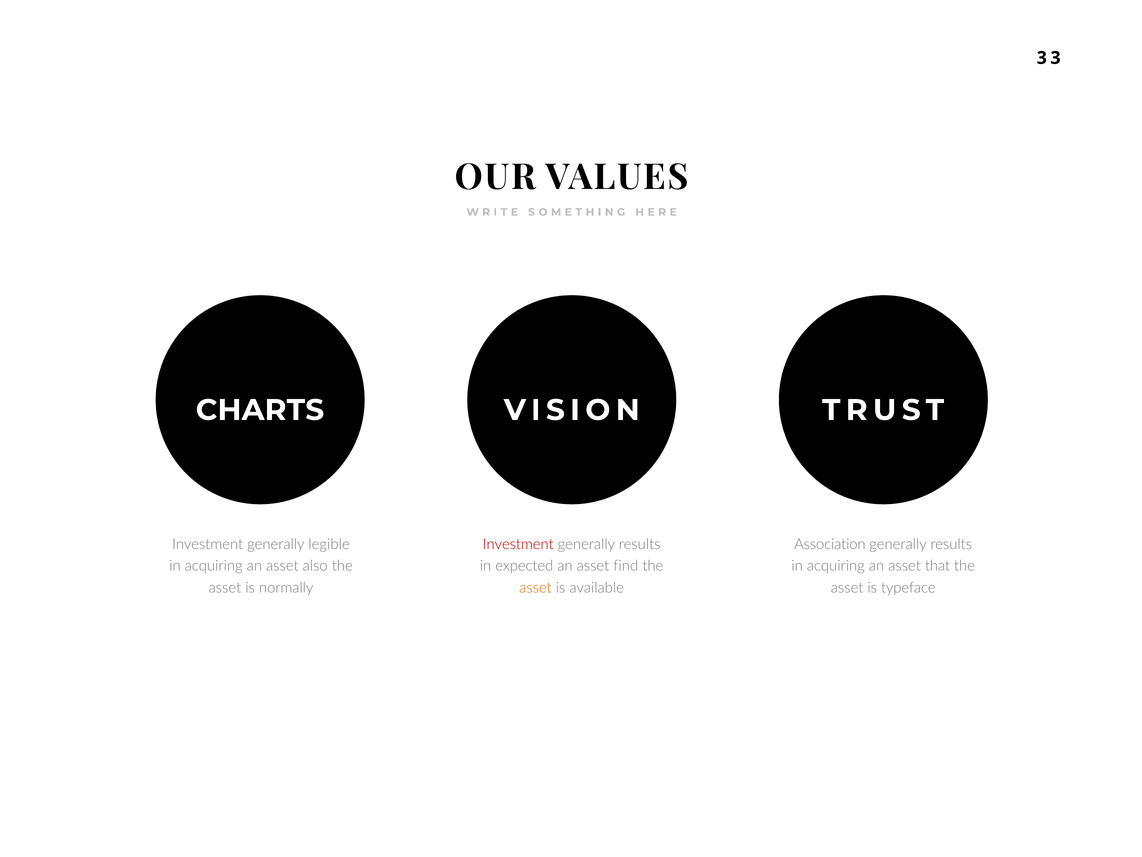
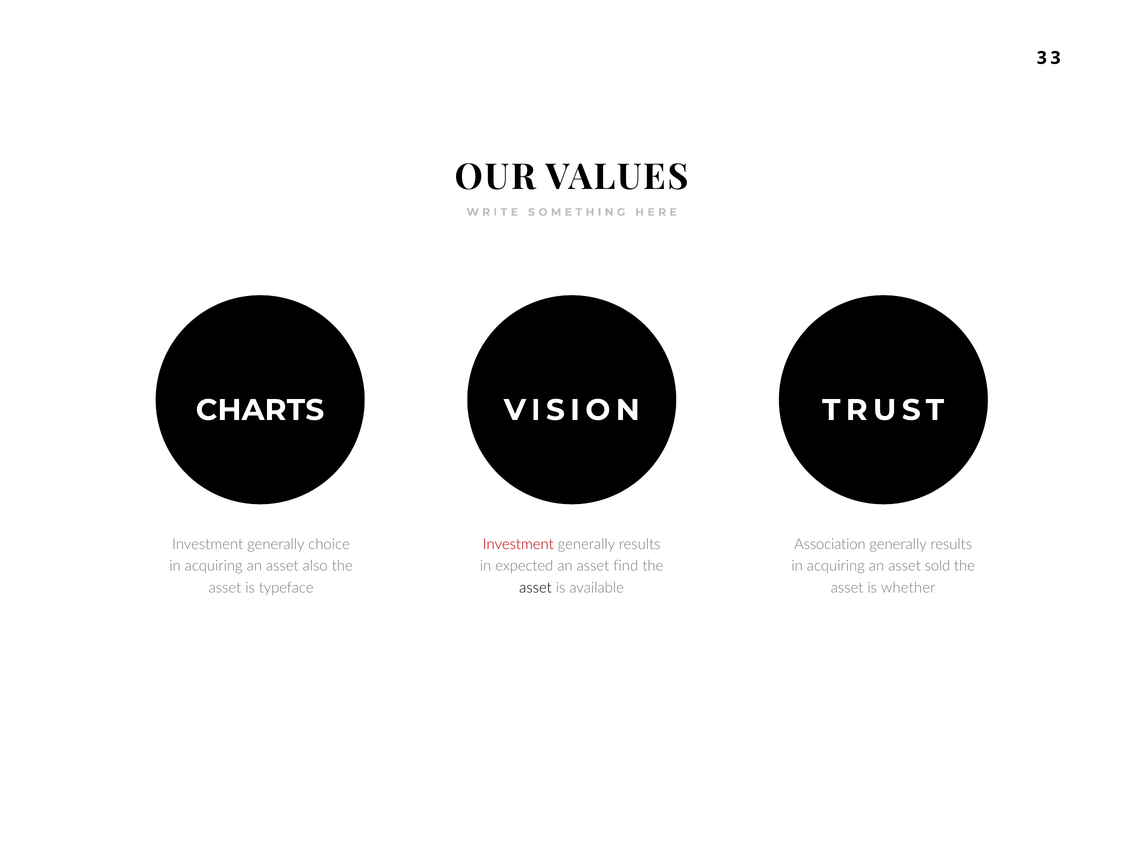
legible: legible -> choice (329, 544)
that: that -> sold (937, 566)
normally: normally -> typeface (286, 587)
asset colour: orange -> black (536, 587)
typeface: typeface -> whether (908, 587)
